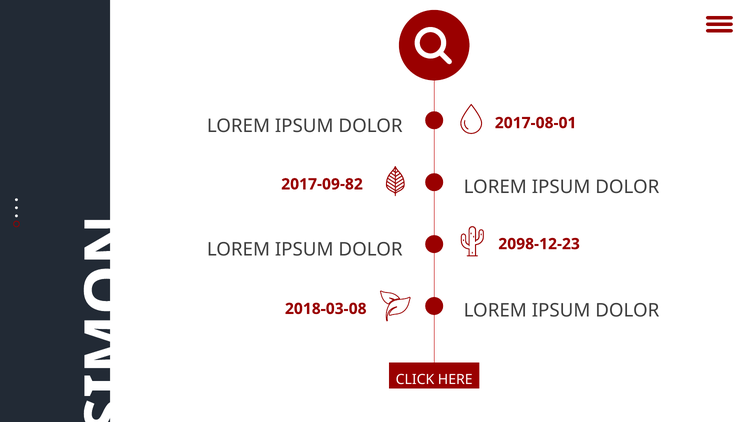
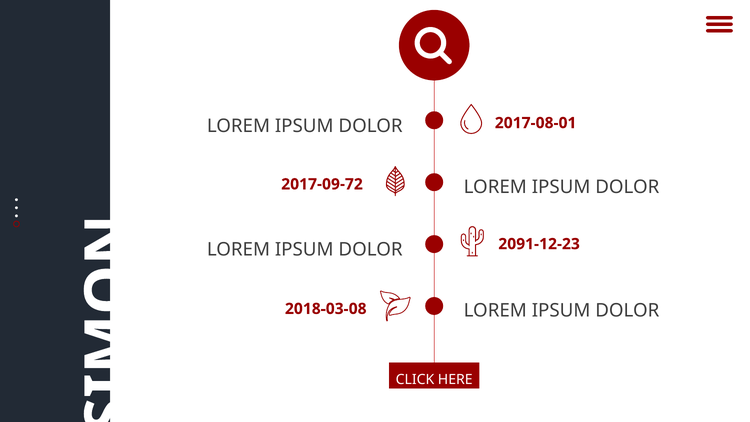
2017-09-82: 2017-09-82 -> 2017-09-72 (322, 184)
2098-12-23: 2098-12-23 -> 2091-12-23 (539, 244)
